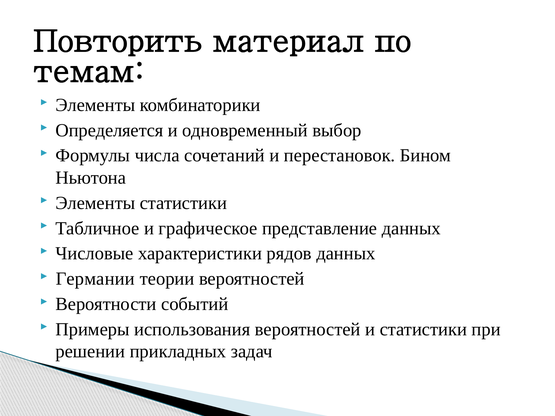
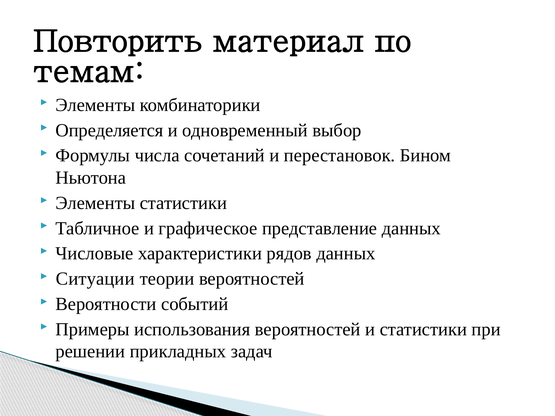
Германии: Германии -> Ситуации (95, 279)
